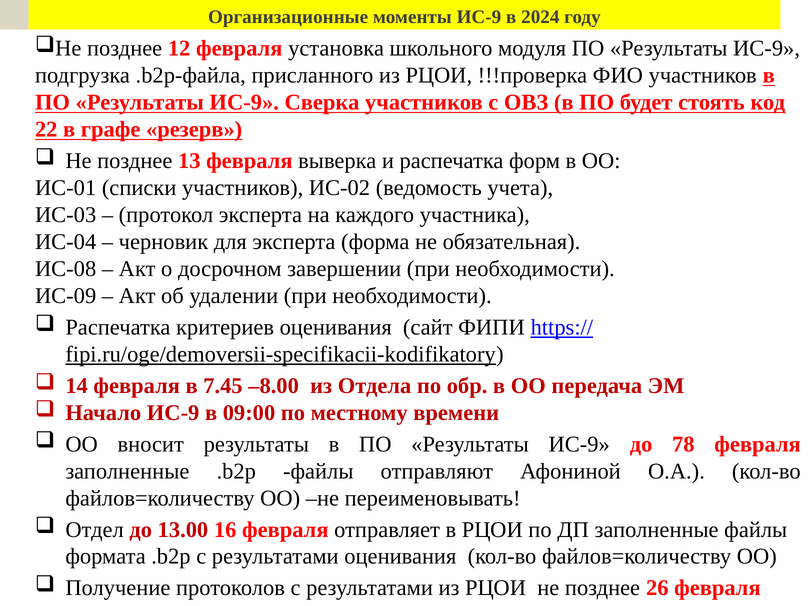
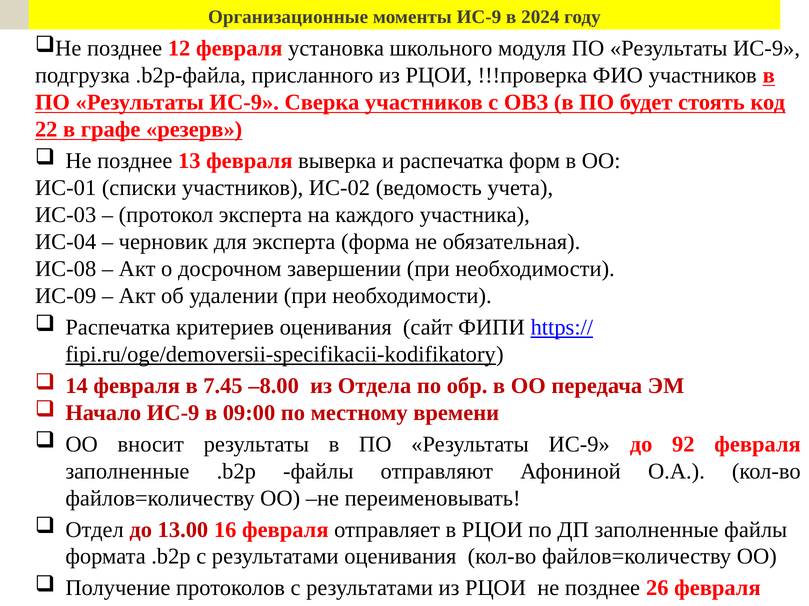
78: 78 -> 92 (683, 445)
